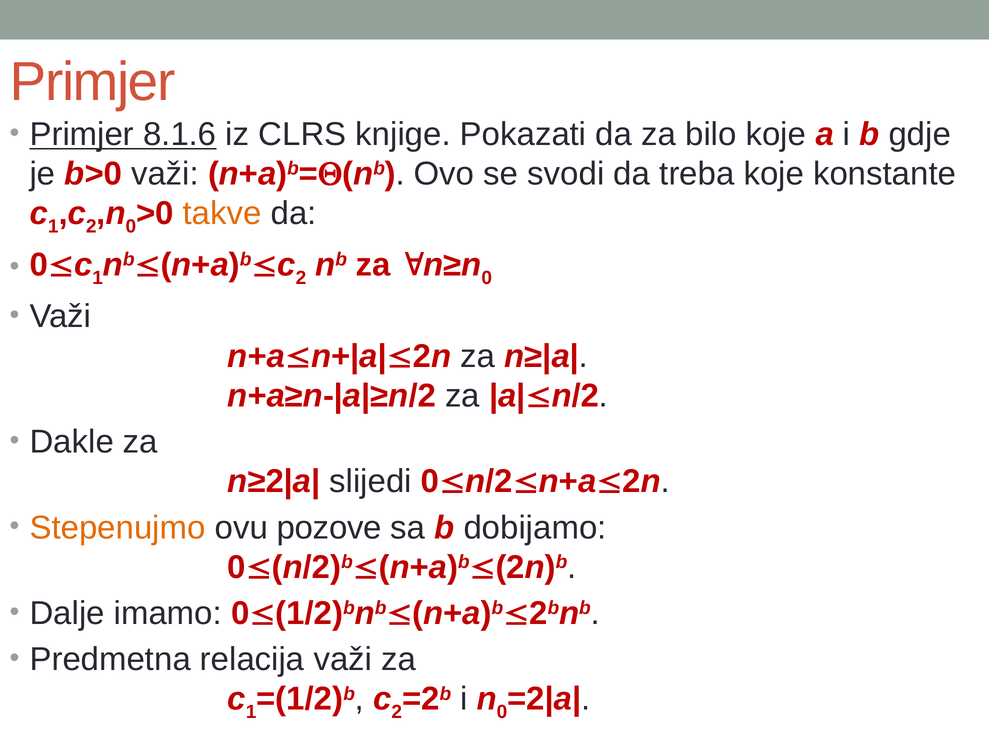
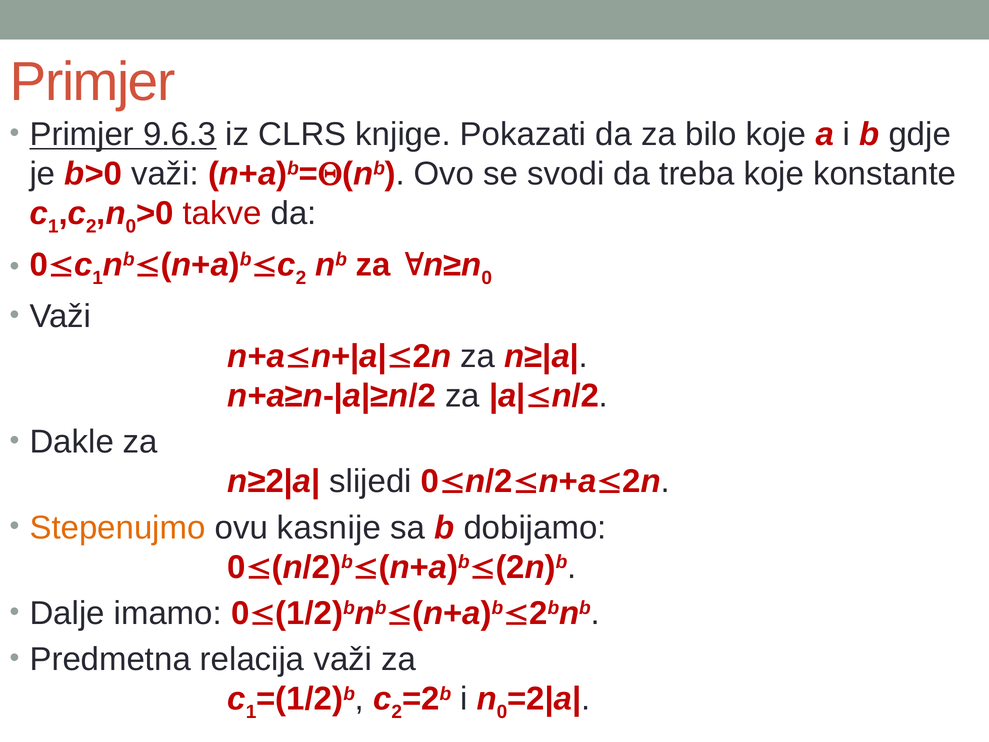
8.1.6: 8.1.6 -> 9.6.3 (180, 134)
takve colour: orange -> red (222, 213)
pozove: pozove -> kasnije (329, 527)
